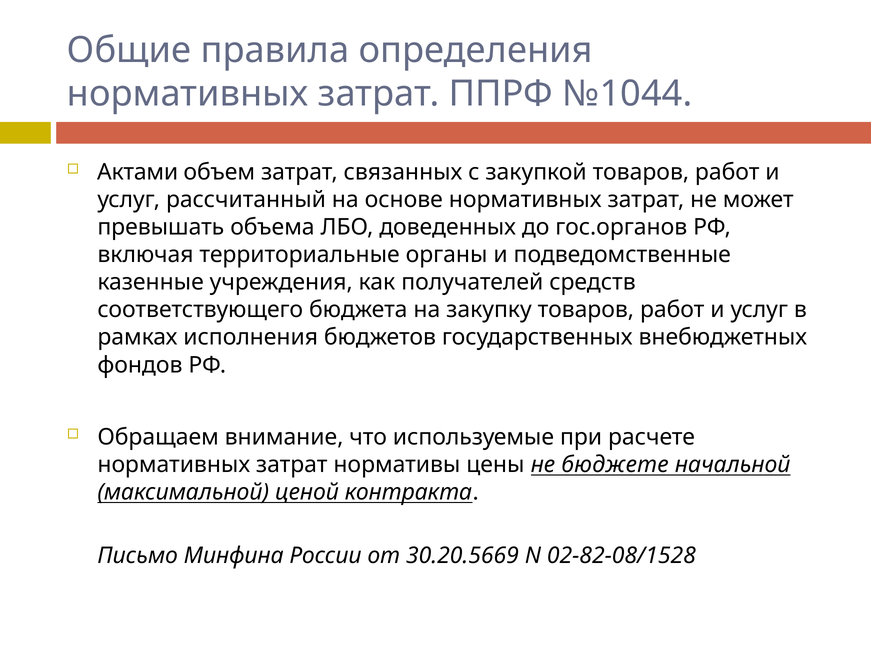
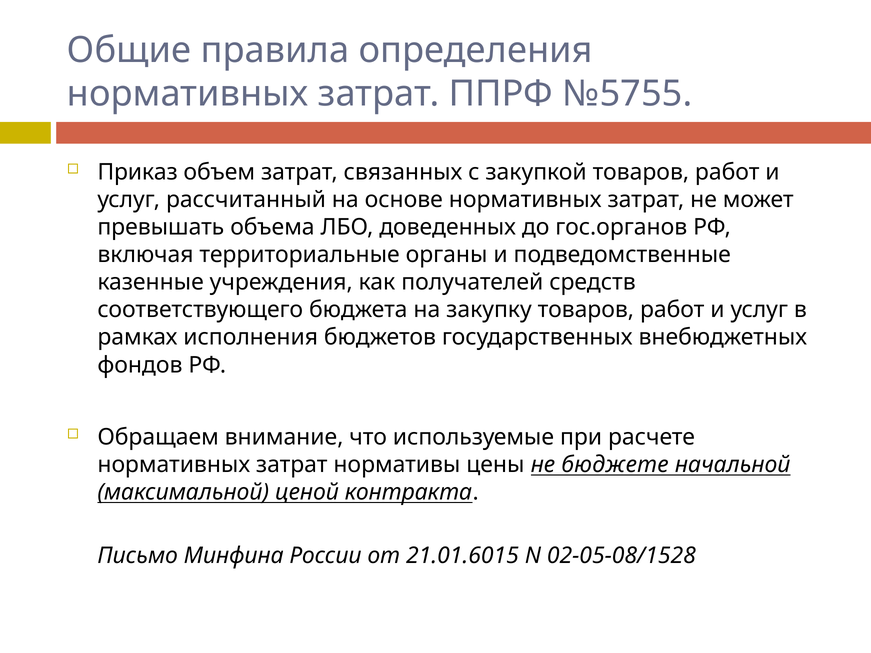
№1044: №1044 -> №5755 (627, 94)
Актами: Актами -> Приказ (138, 172)
30.20.5669: 30.20.5669 -> 21.01.6015 (462, 556)
02-82-08/1528: 02-82-08/1528 -> 02-05-08/1528 (621, 556)
